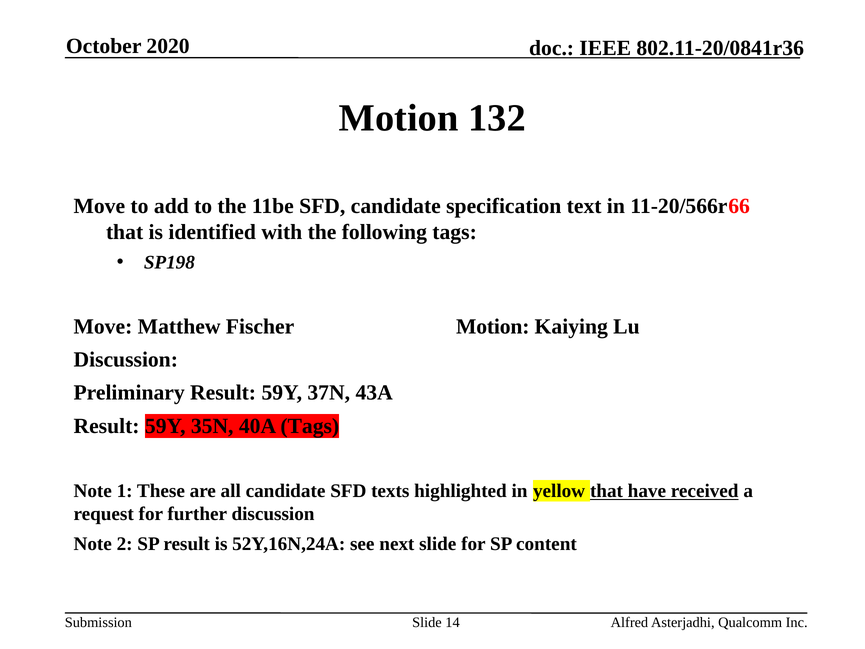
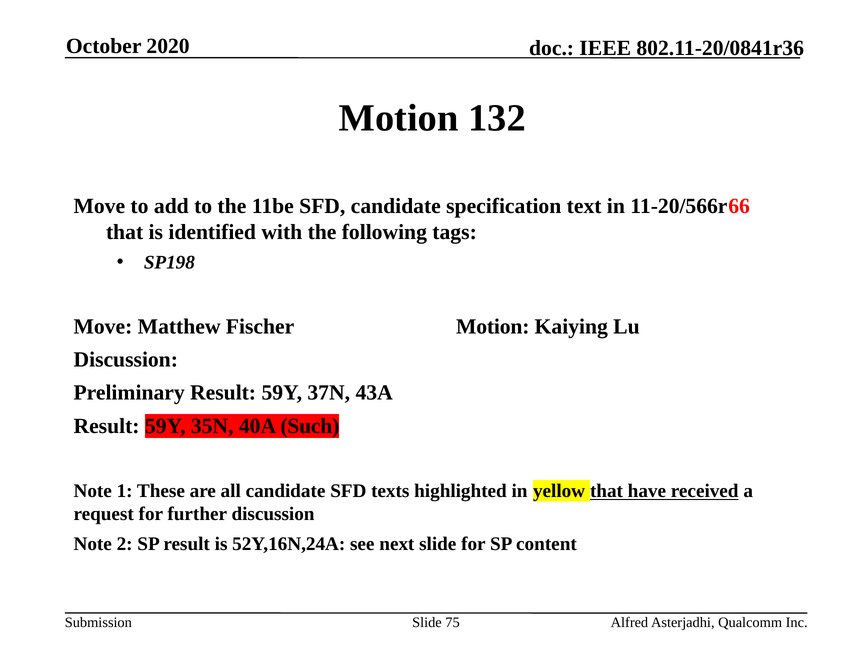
40A Tags: Tags -> Such (310, 426)
14: 14 -> 75 (453, 622)
